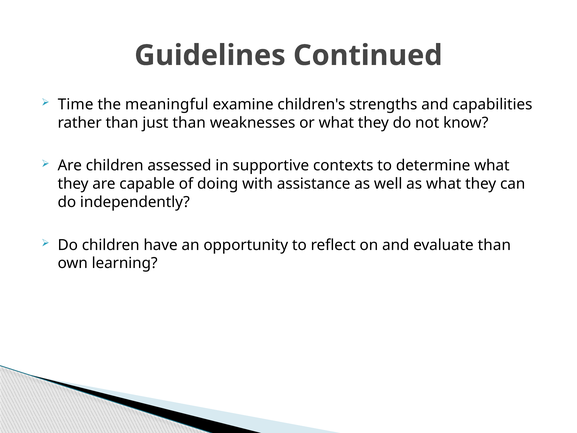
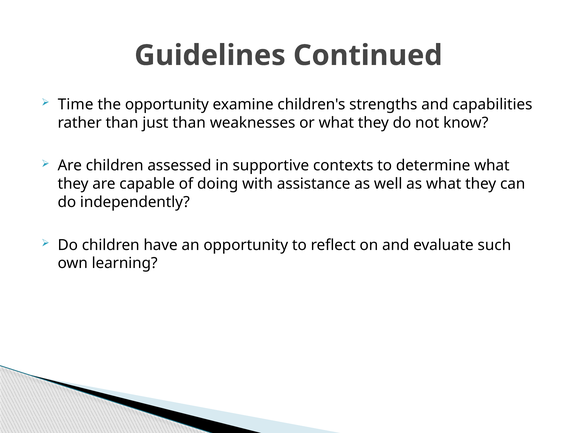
the meaningful: meaningful -> opportunity (167, 104)
evaluate than: than -> such (494, 245)
